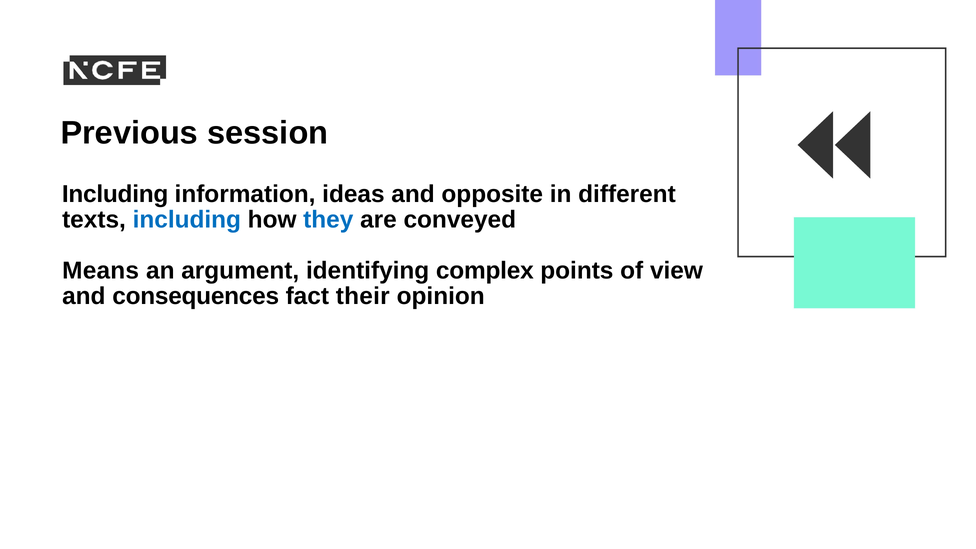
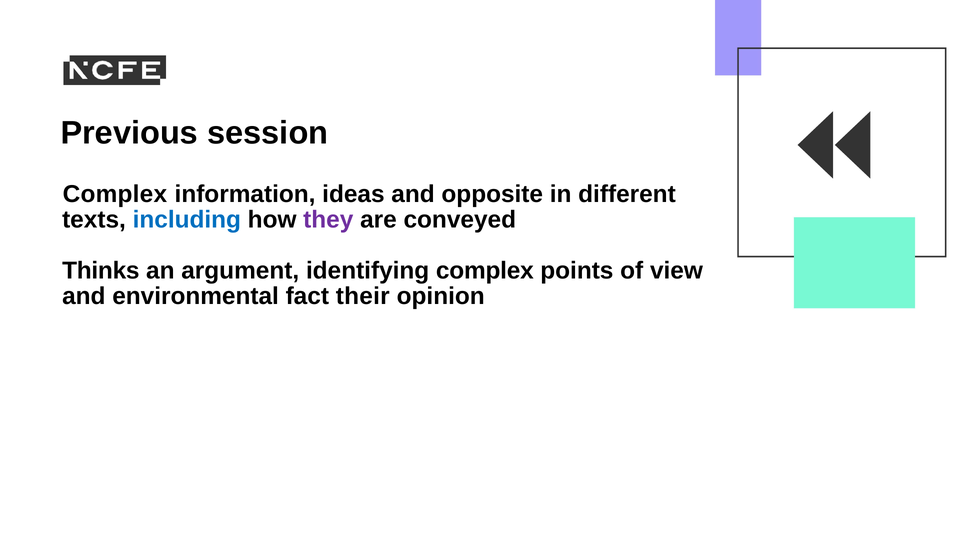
Including: Including -> Complex (115, 194)
they colour: blue -> purple (328, 220)
Means: Means -> Thinks (101, 271)
consequences: consequences -> environmental (196, 296)
